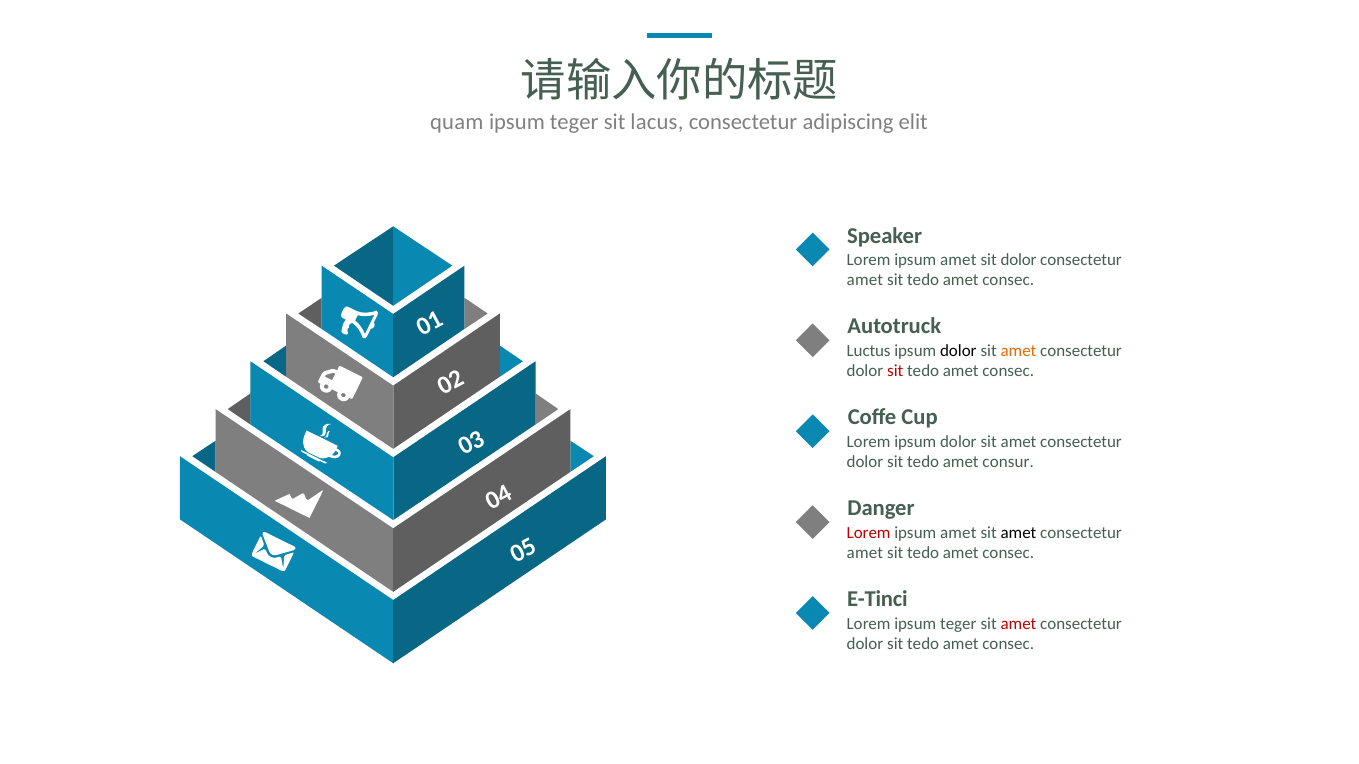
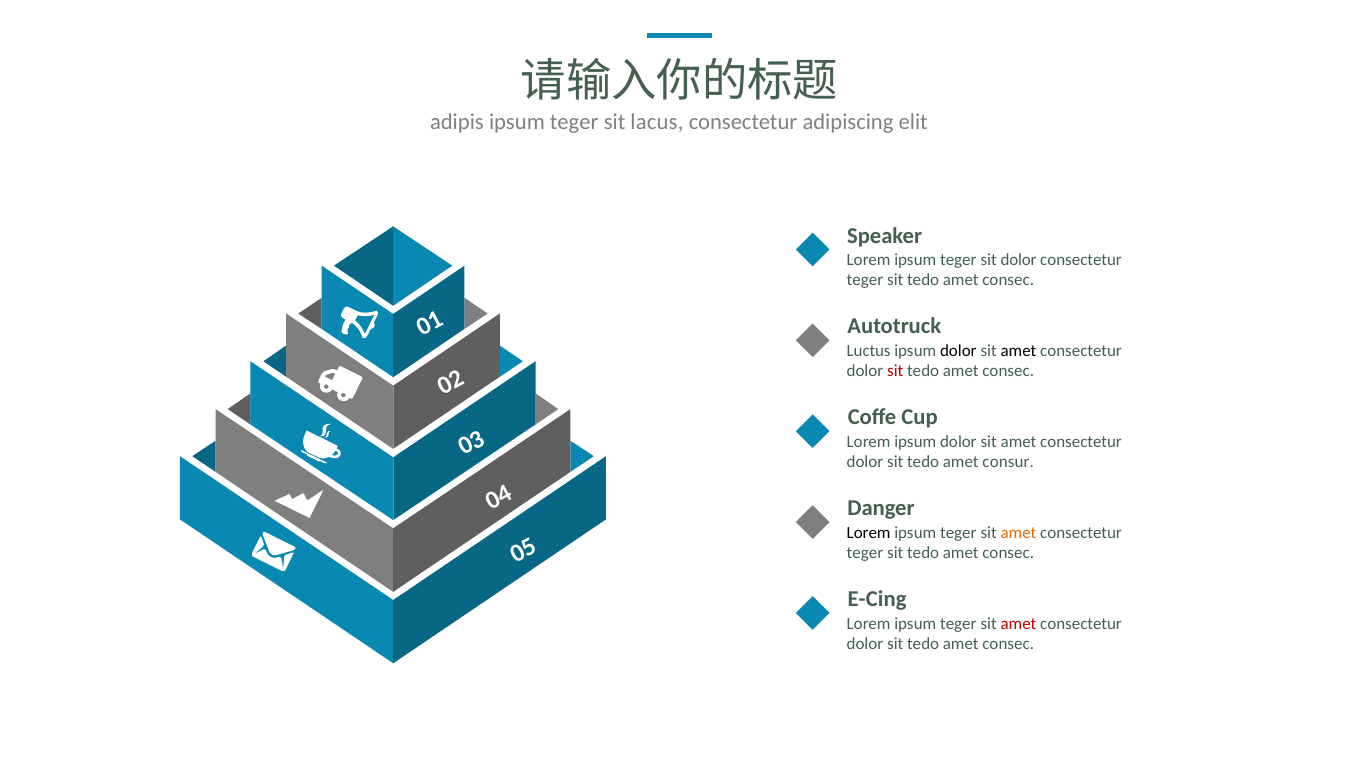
quam: quam -> adipis (457, 122)
amet: amet -> teger (958, 260)
amet: amet -> teger (865, 280)
amet colour: orange -> black (1018, 351)
Lorem colour: red -> black (869, 533)
amet: amet -> teger (958, 533)
amet colour: black -> orange (1018, 533)
amet: amet -> teger (865, 553)
E-Tinci: E-Tinci -> E-Cing (877, 599)
